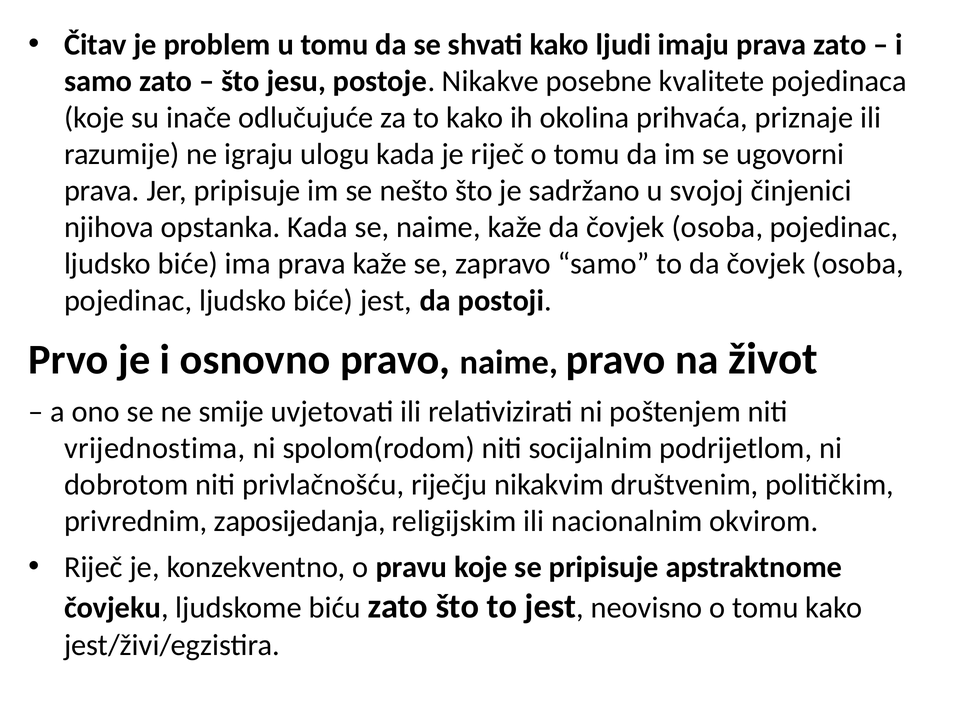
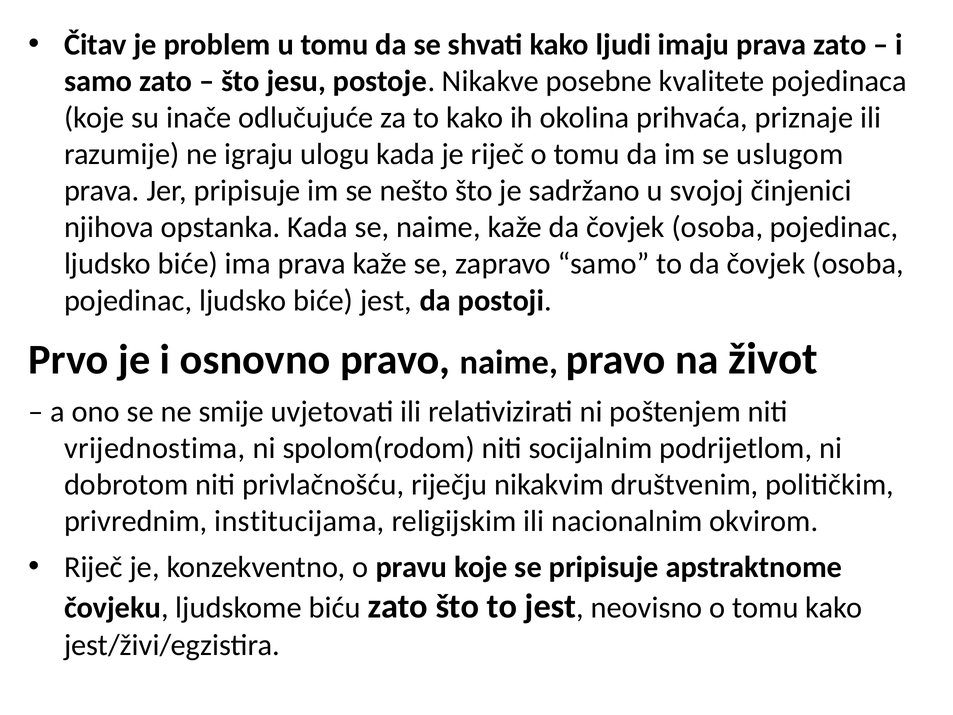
ugovorni: ugovorni -> uslugom (790, 154)
zaposijedanja: zaposijedanja -> institucijama (299, 521)
